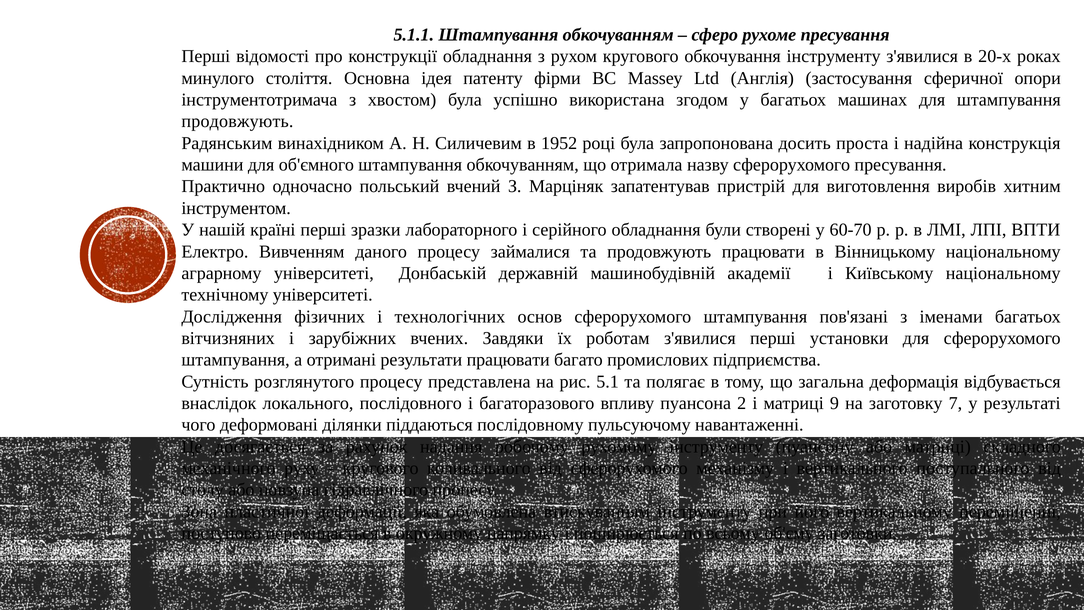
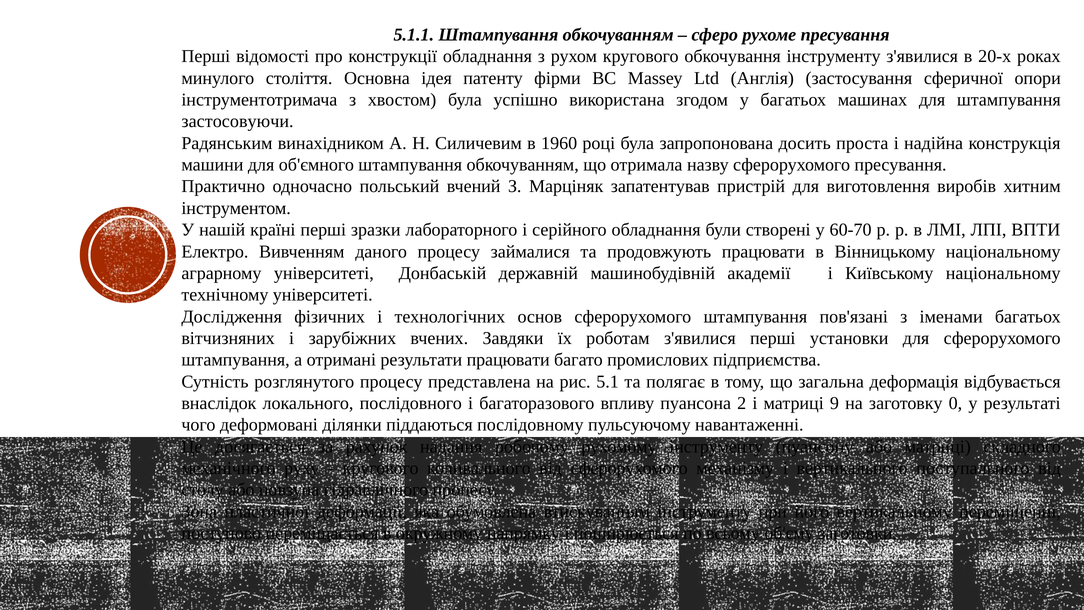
продовжують: продовжують -> застосовуючи (238, 121)
1952: 1952 -> 1960 (559, 143)
7: 7 -> 0 (955, 403)
